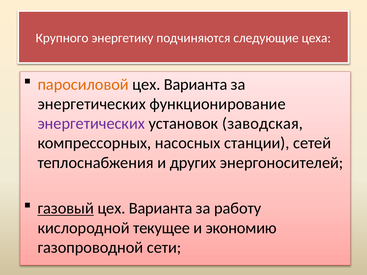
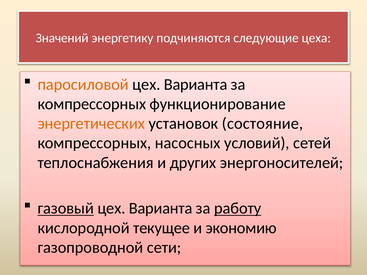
Крупного: Крупного -> Значений (62, 38)
энергетических: энергетических -> компрессорных (92, 104)
энергетических colour: purple -> orange (91, 124)
заводская: заводская -> состояние (263, 124)
станции: станции -> условий (257, 143)
работу underline: none -> present (238, 209)
